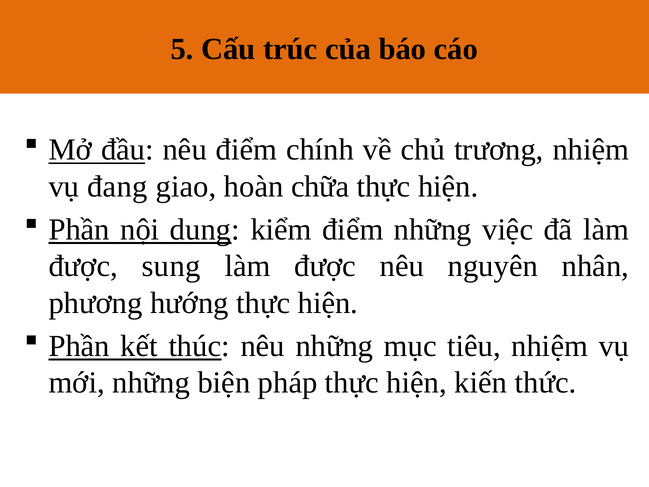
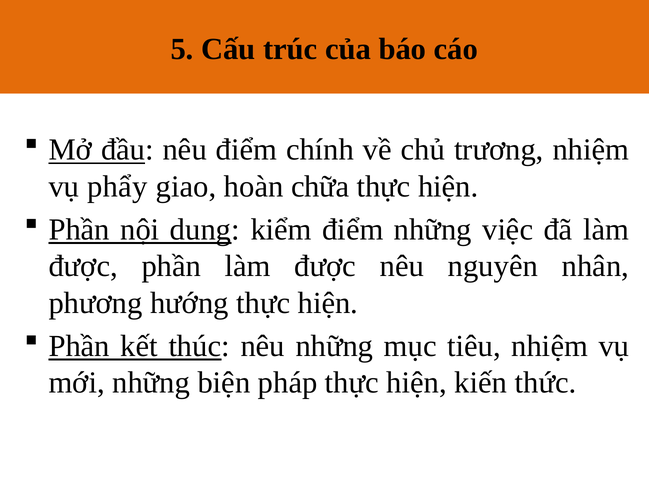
đang: đang -> phẩy (117, 186)
được sung: sung -> phần (171, 266)
